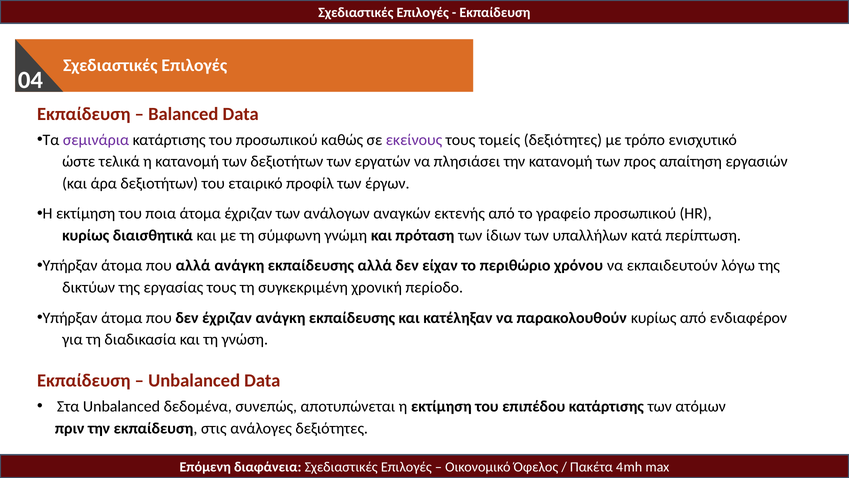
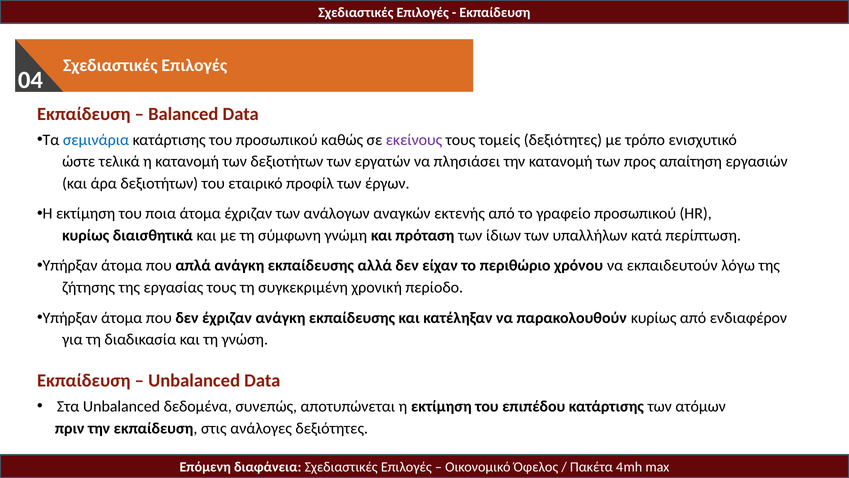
σεμινάρια colour: purple -> blue (96, 140)
που αλλά: αλλά -> απλά (193, 265)
δικτύων: δικτύων -> ζήτησης (89, 287)
